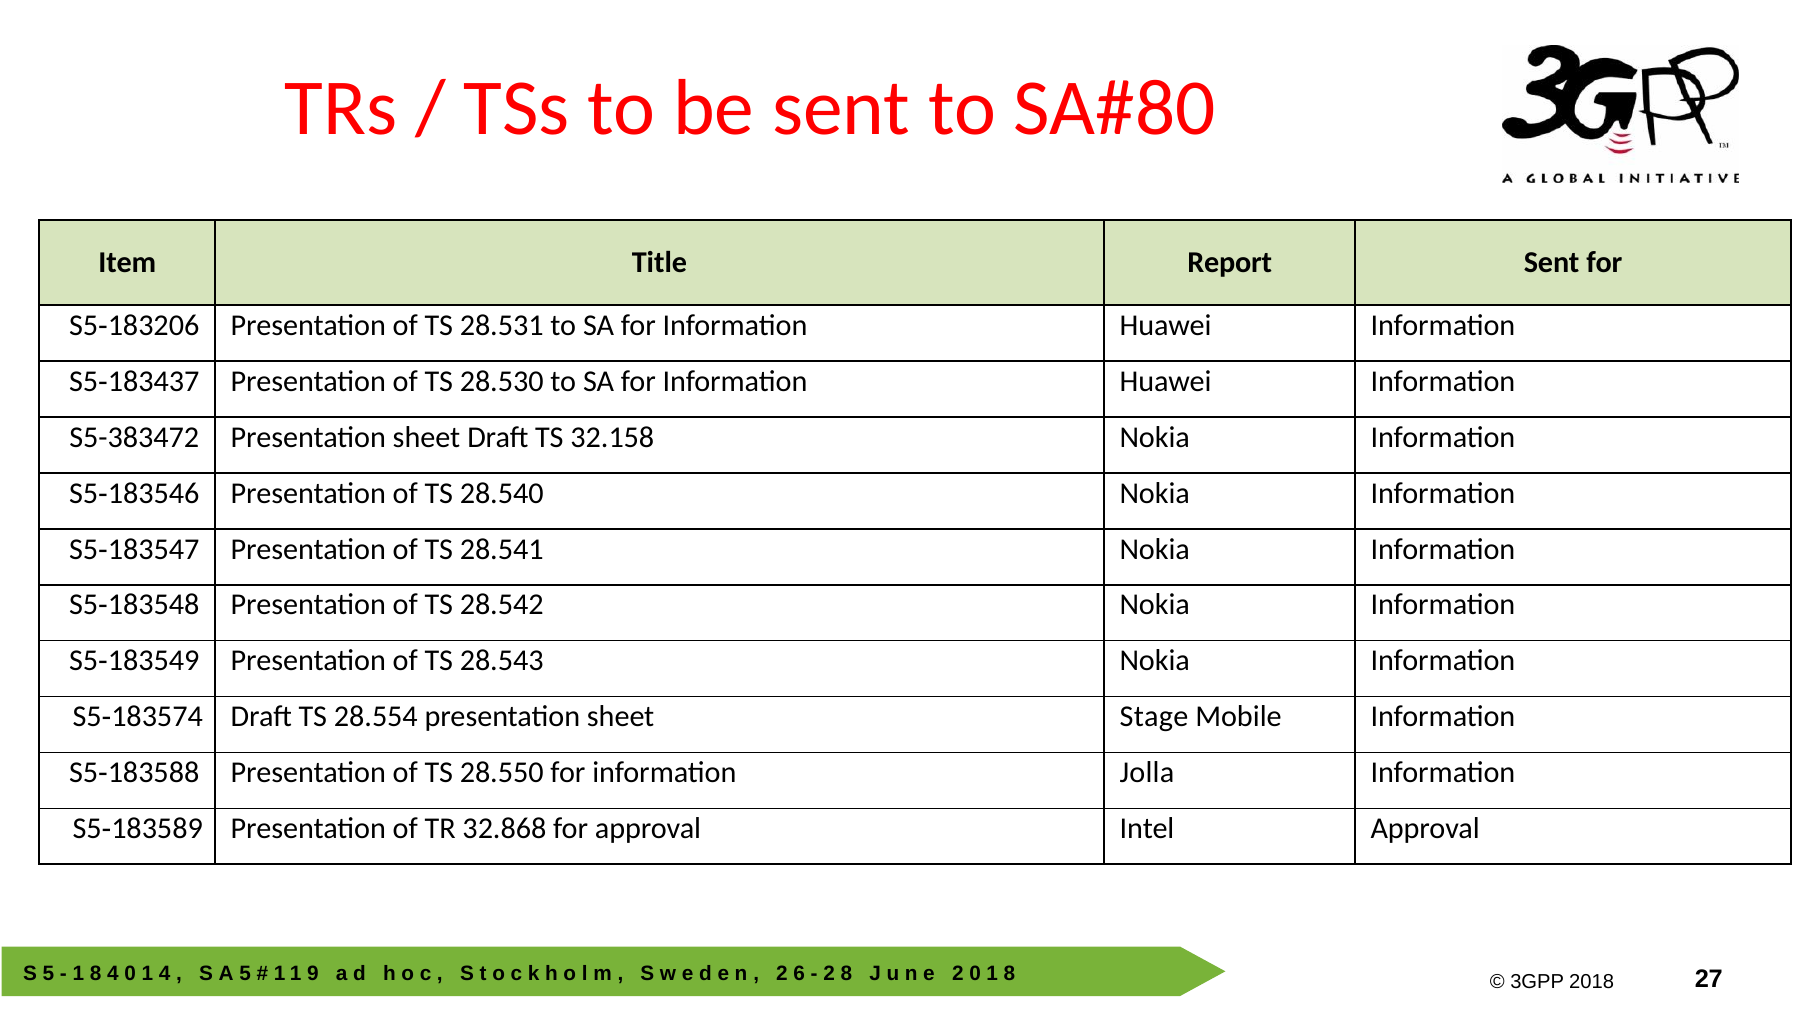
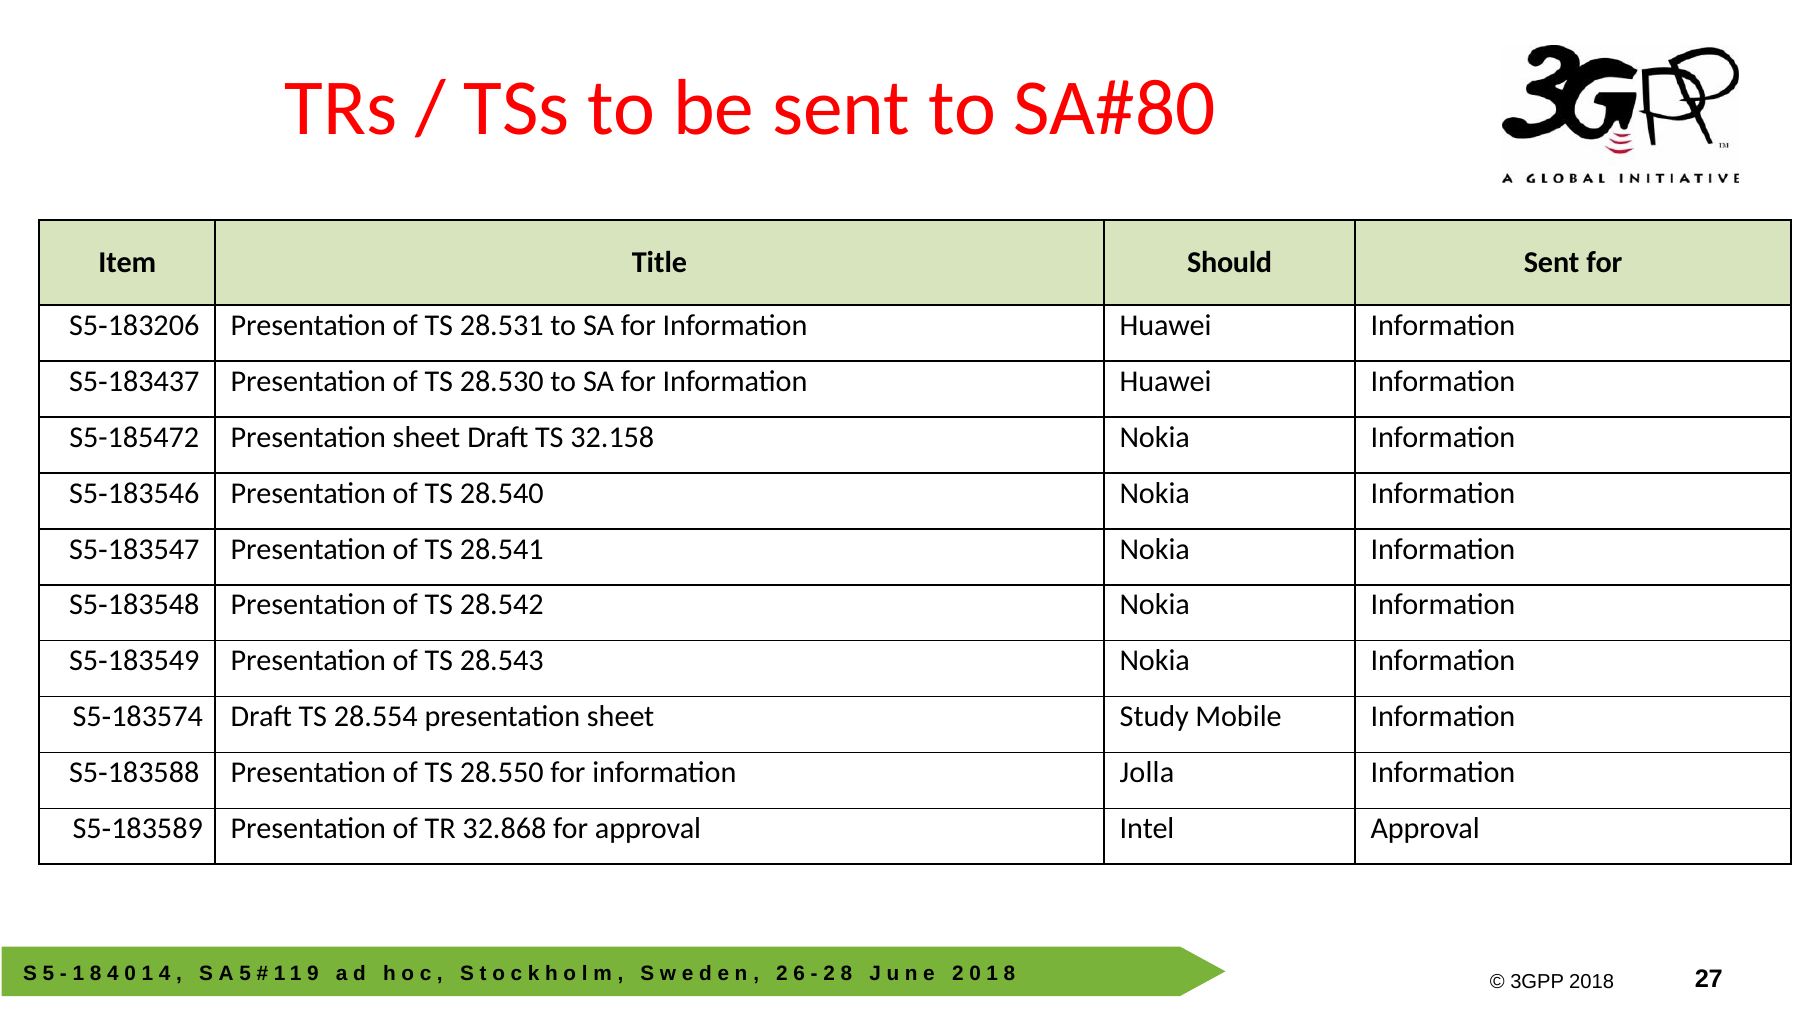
Report: Report -> Should (1230, 263)
S5-383472: S5-383472 -> S5-185472 (134, 437)
Stage: Stage -> Study (1154, 717)
